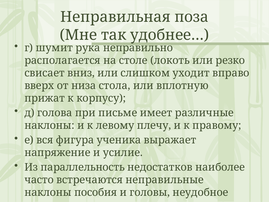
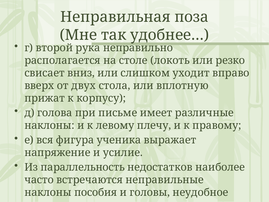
шумит: шумит -> второй (54, 48)
низа: низа -> двух (84, 85)
